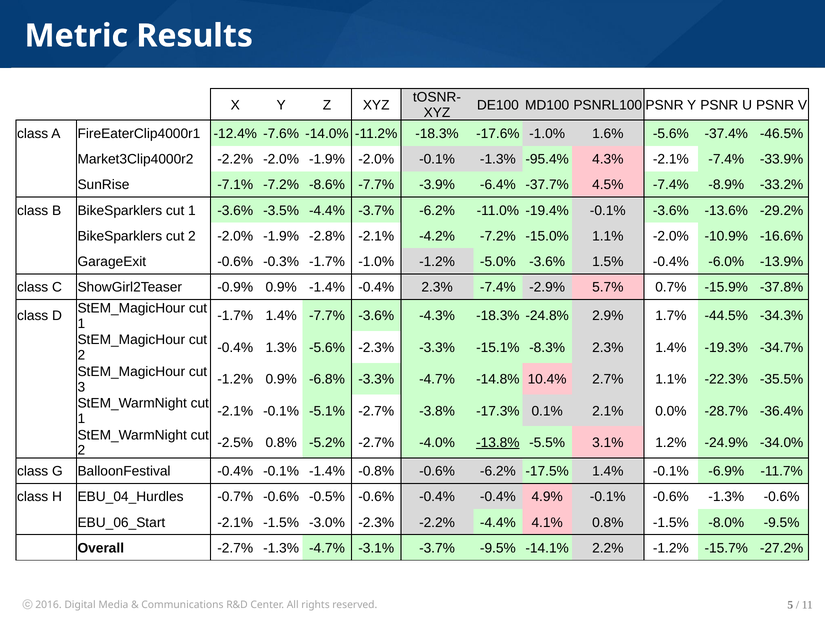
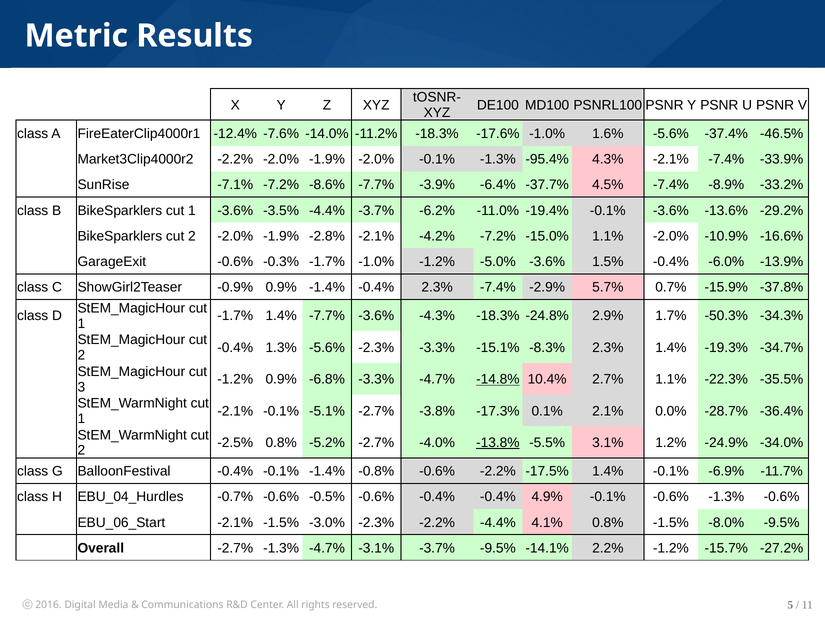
-44.5%: -44.5% -> -50.3% (726, 316)
-14.8% underline: none -> present (498, 379)
-0.6% -6.2%: -6.2% -> -2.2% (498, 471)
